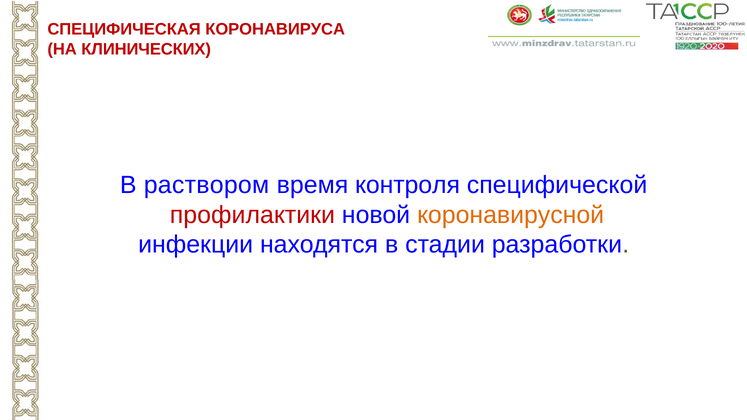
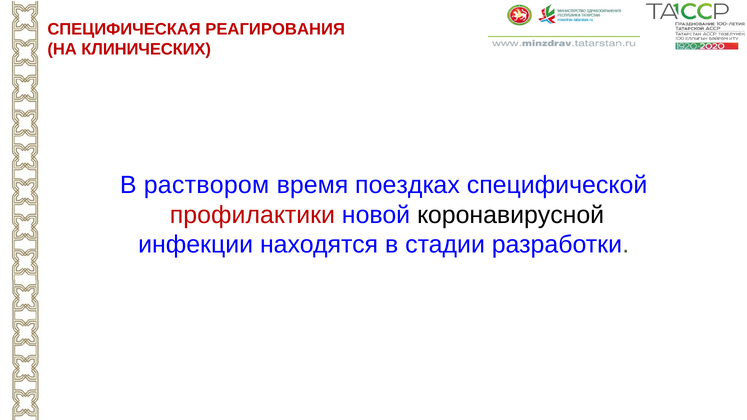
КОРОНАВИРУСА: КОРОНАВИРУСА -> РЕАГИРОВАНИЯ (275, 29)
контроля: контроля -> поездках (407, 185)
коронавирусной colour: orange -> black (511, 215)
